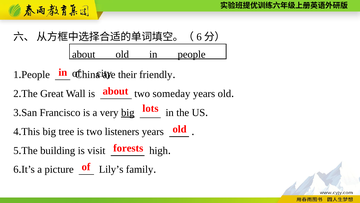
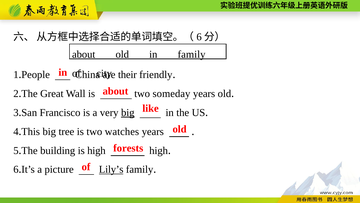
in people: people -> family (192, 54)
lots: lots -> like (151, 108)
listeners: listeners -> watches (122, 131)
is visit: visit -> high (96, 150)
Lily’s underline: none -> present (111, 169)
